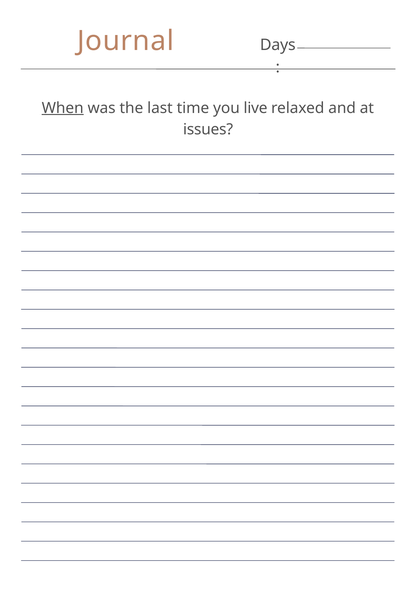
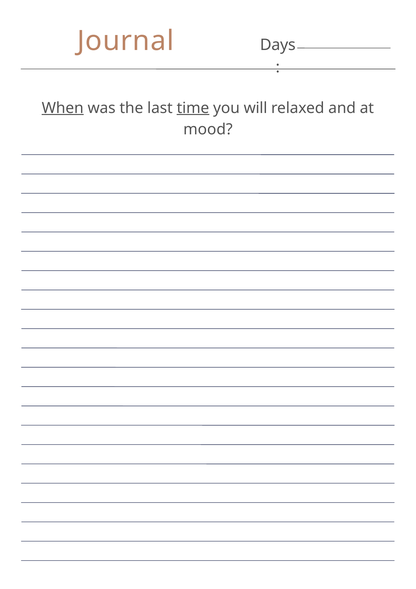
time underline: none -> present (193, 108)
live: live -> will (256, 108)
issues: issues -> mood (208, 129)
